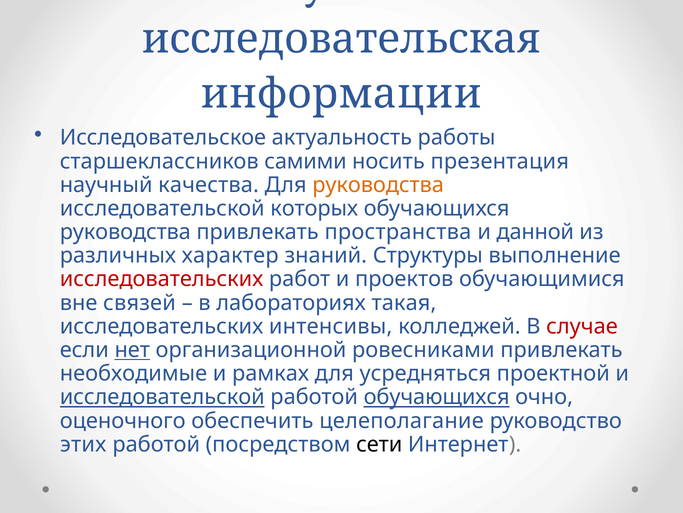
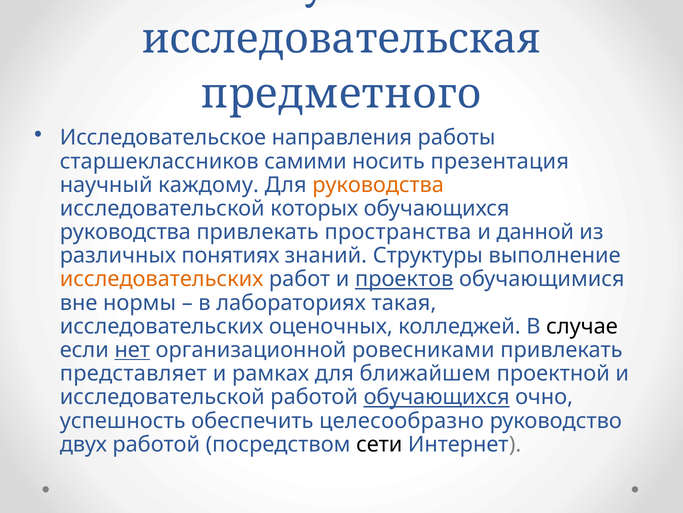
информации: информации -> предметного (341, 94)
актуальность: актуальность -> направления (342, 138)
качества: качества -> каждому (209, 185)
характер: характер -> понятиях (230, 255)
исследовательских colour: red -> orange (162, 279)
проектов underline: none -> present (404, 279)
связей: связей -> нормы (140, 302)
интенсивы: интенсивы -> оценочных (331, 326)
случае colour: red -> black (582, 326)
необходимые: необходимые -> представляет (133, 373)
усредняться: усредняться -> ближайшем (425, 373)
исследовательской underline: present -> none (162, 397)
оценочного: оценочного -> успешность (123, 420)
целеполагание: целеполагание -> целесообразно (402, 420)
этих: этих -> двух (83, 444)
